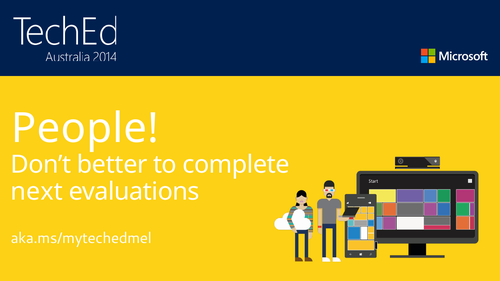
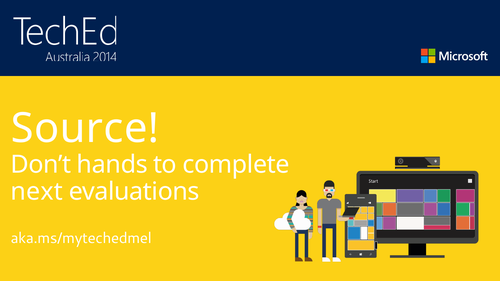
People: People -> Source (85, 129)
better: better -> hands (112, 165)
